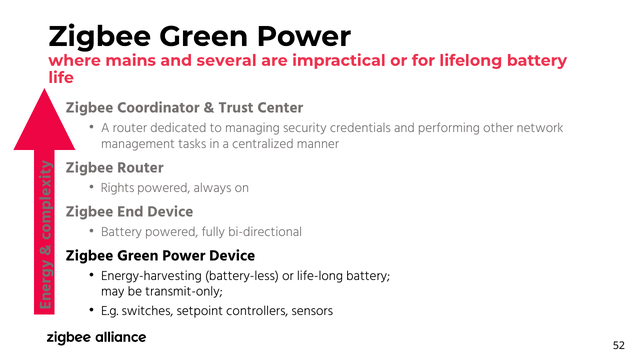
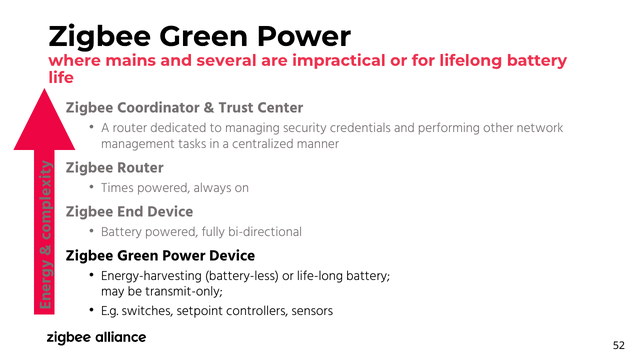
Rights: Rights -> Times (117, 188)
